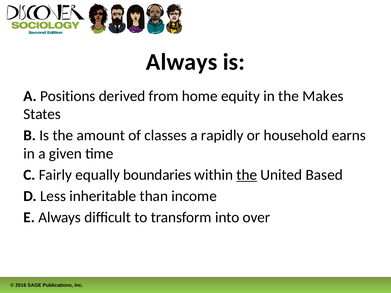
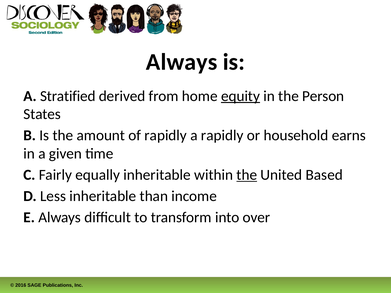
Positions: Positions -> Stratified (68, 96)
equity underline: none -> present (240, 96)
Makes: Makes -> Person (323, 96)
of classes: classes -> rapidly (166, 136)
equally boundaries: boundaries -> inheritable (157, 175)
